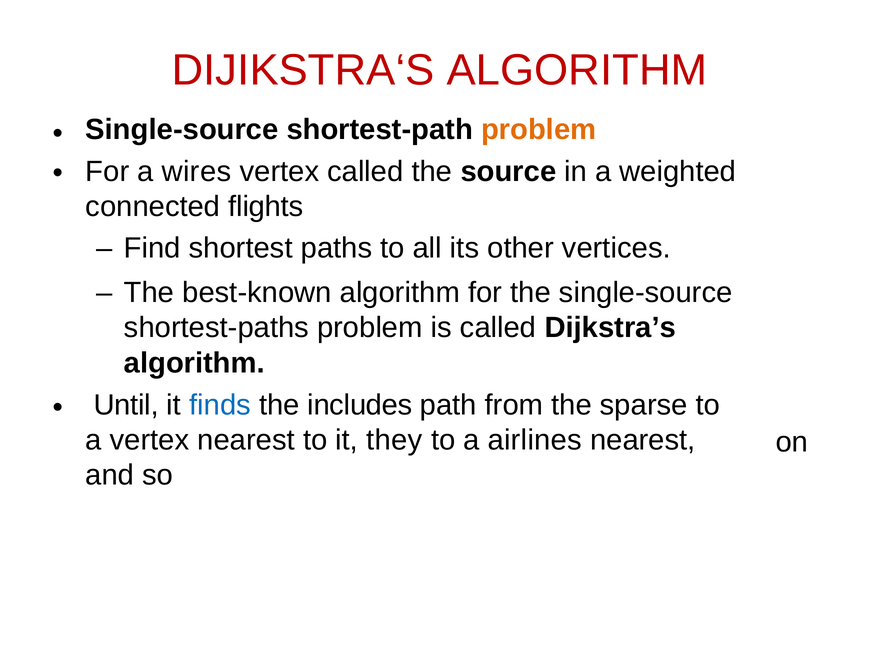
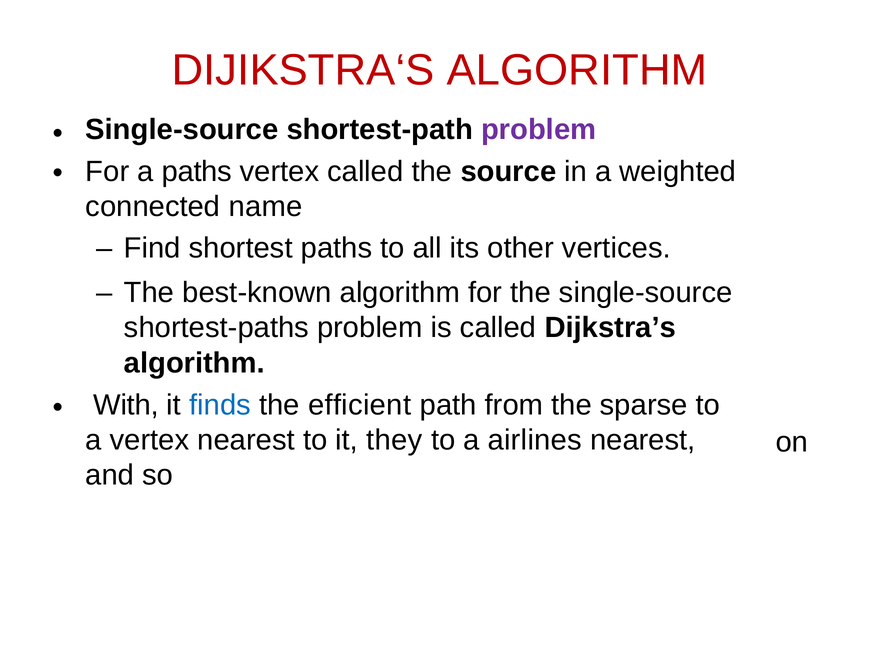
problem colour: orange -> purple (539, 130)
a wires: wires -> paths (197, 172)
flights: flights -> name (266, 206)
Until: Until -> With (126, 405)
includes: includes -> efficient (360, 405)
